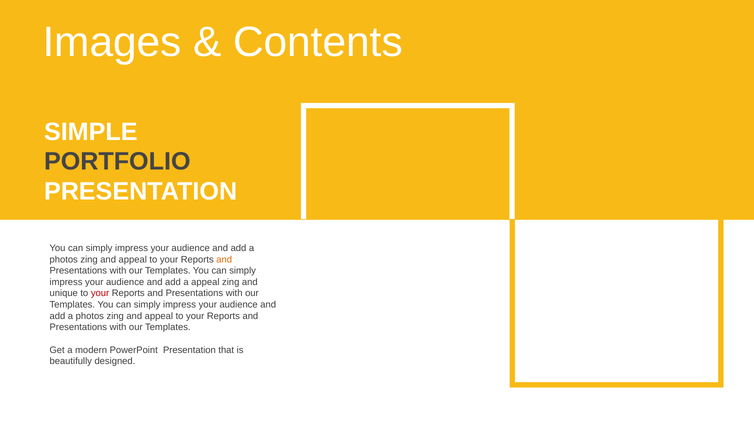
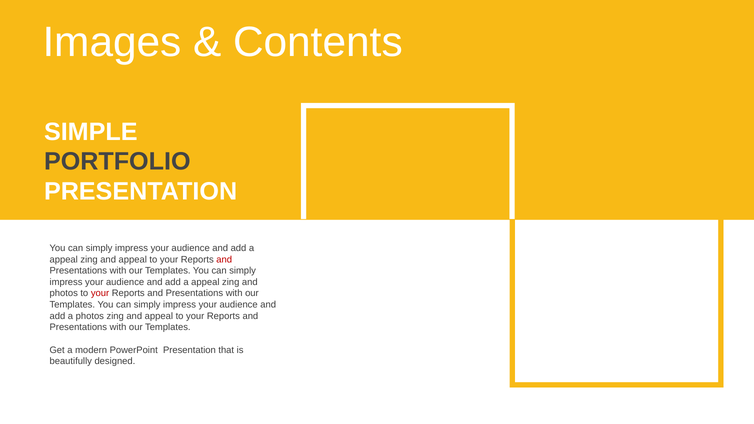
photos: photos -> appeal (64, 260)
and colour: orange -> red (224, 260)
unique: unique -> photos (64, 293)
